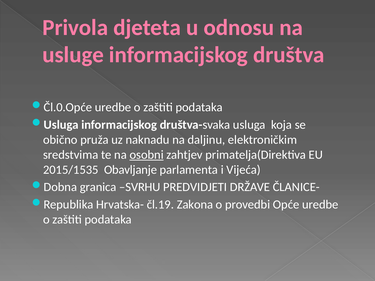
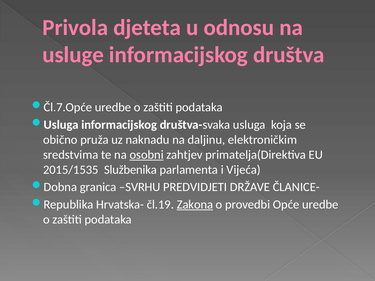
Čl.0.Opće: Čl.0.Opće -> Čl.7.Opće (68, 107)
Obavljanje: Obavljanje -> Službenika (130, 170)
Zakona underline: none -> present (195, 205)
